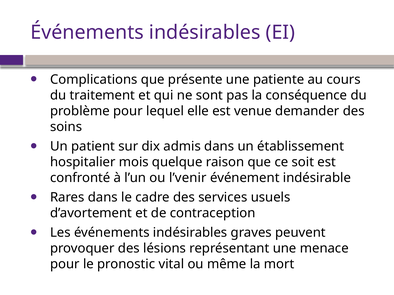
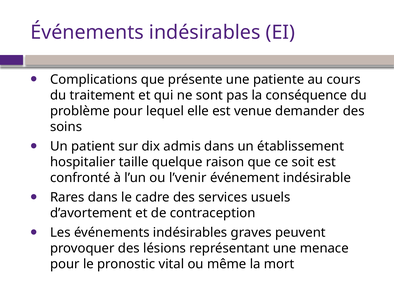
mois: mois -> taille (134, 162)
